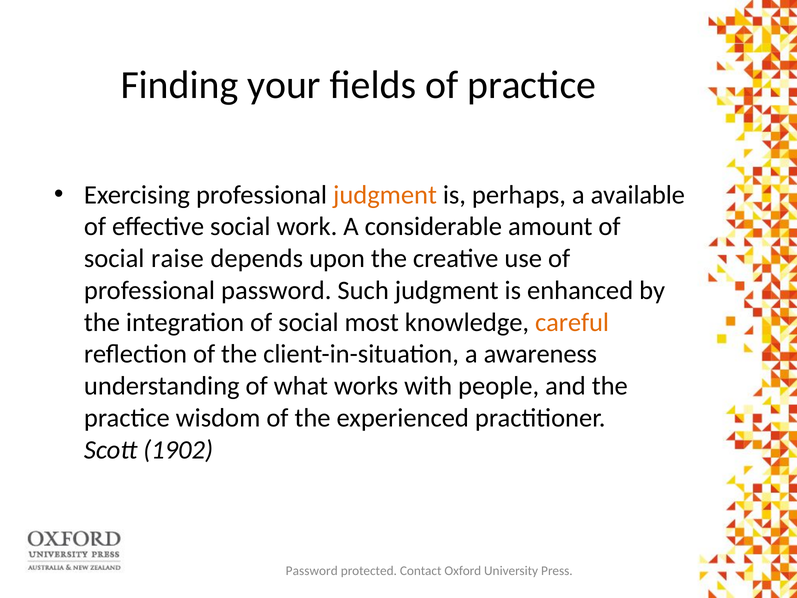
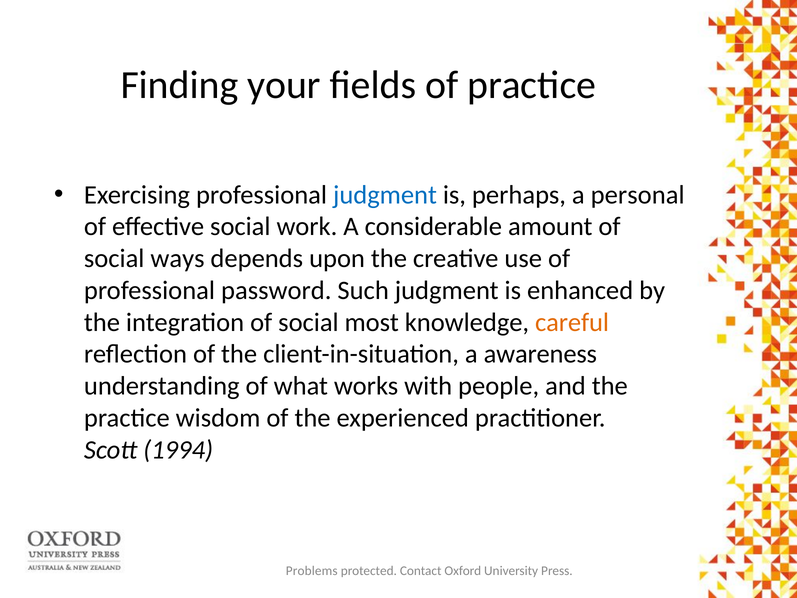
judgment colour: orange -> blue (385, 195)
available: available -> personal (638, 195)
raise: raise -> ways (178, 258)
1902: 1902 -> 1994 (178, 450)
Password: Password -> Problems (312, 571)
